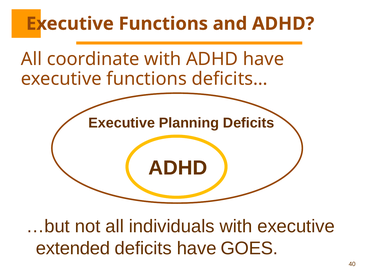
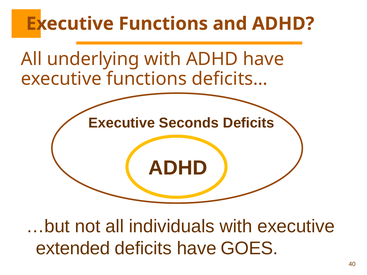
coordinate: coordinate -> underlying (93, 59)
Planning: Planning -> Seconds (189, 123)
